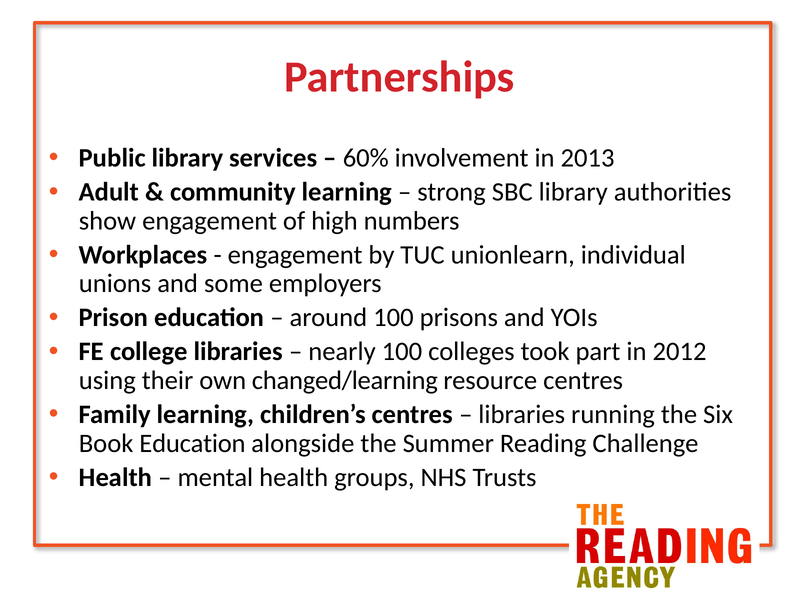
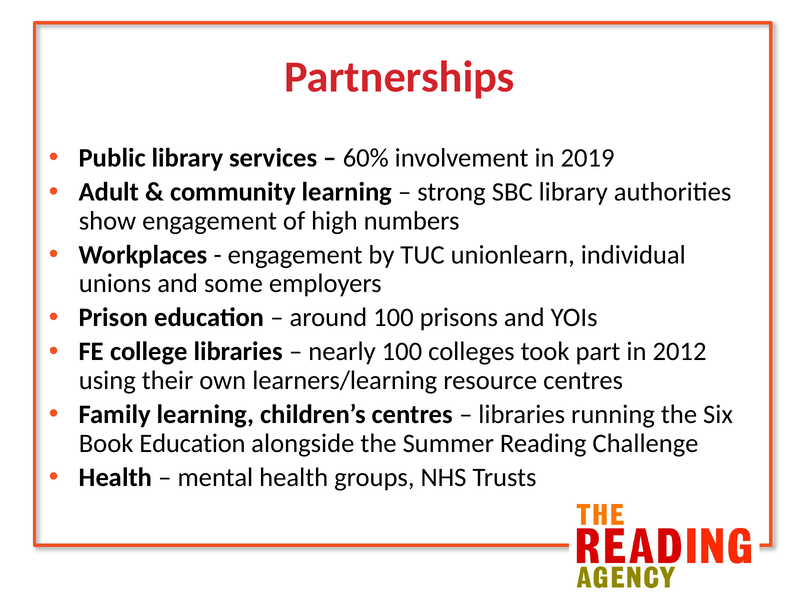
2013: 2013 -> 2019 (588, 158)
changed/learning: changed/learning -> learners/learning (345, 381)
